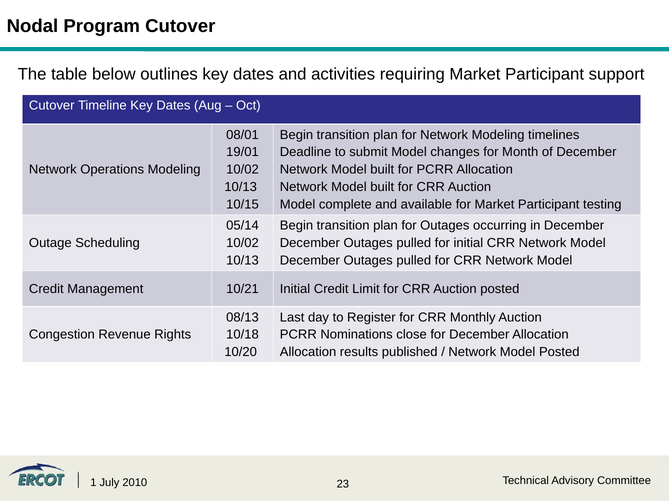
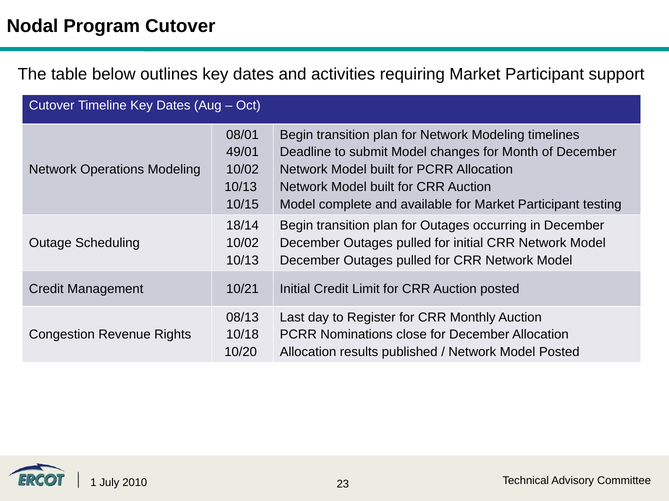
19/01: 19/01 -> 49/01 (242, 152)
05/14: 05/14 -> 18/14 (242, 226)
